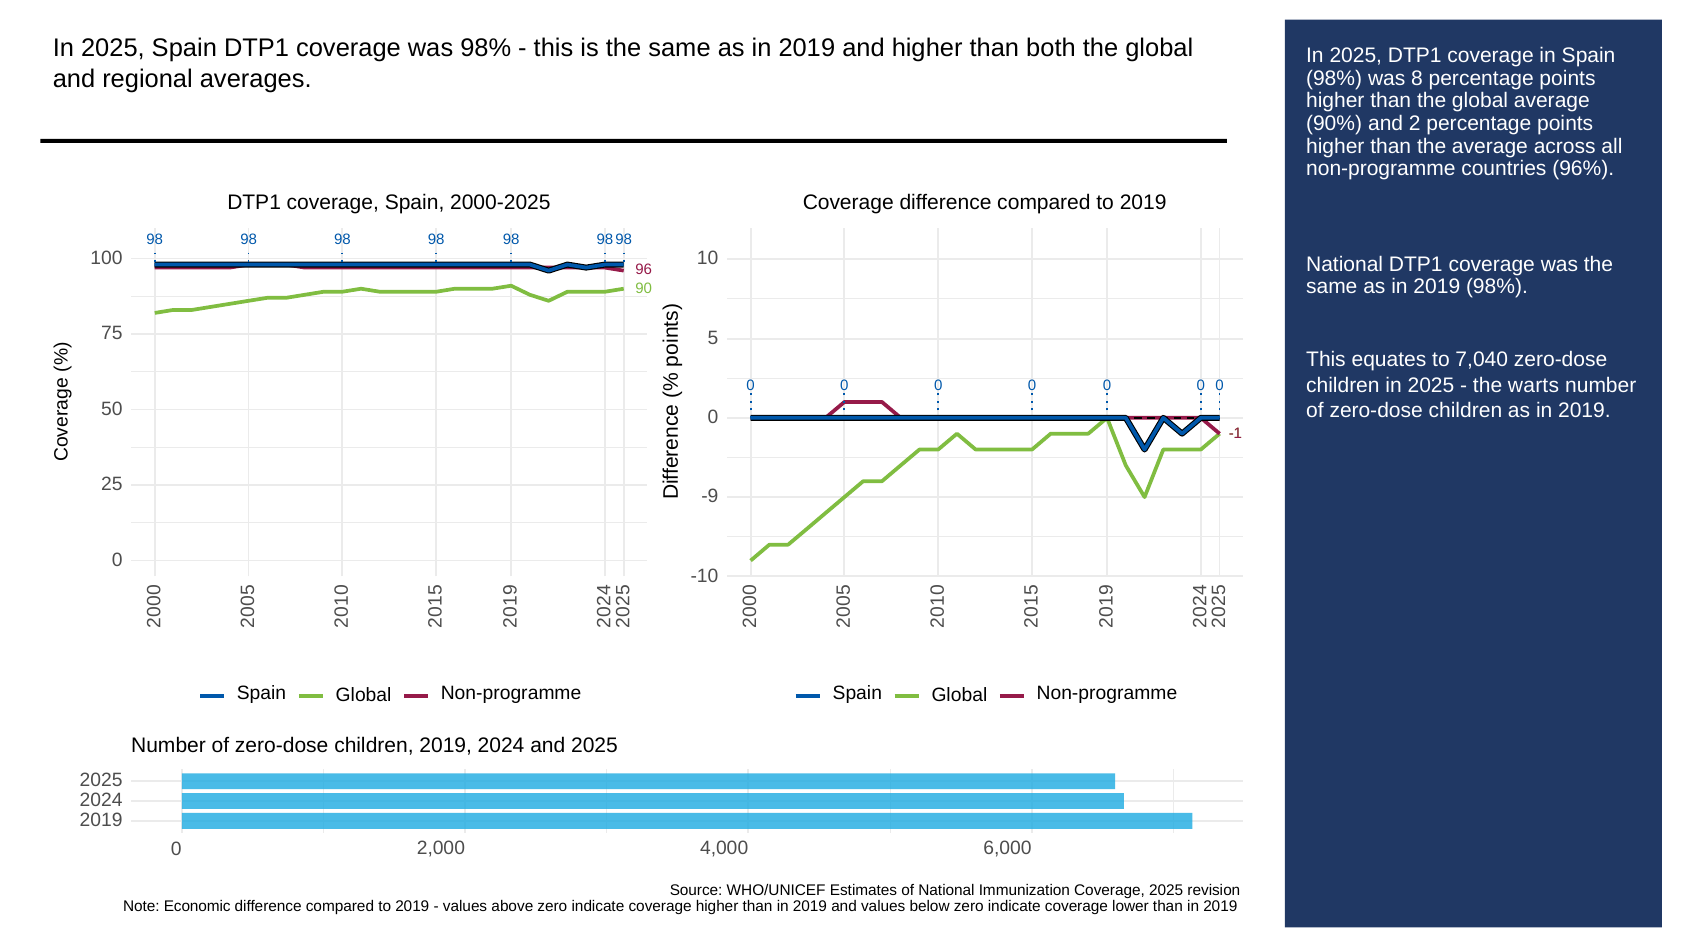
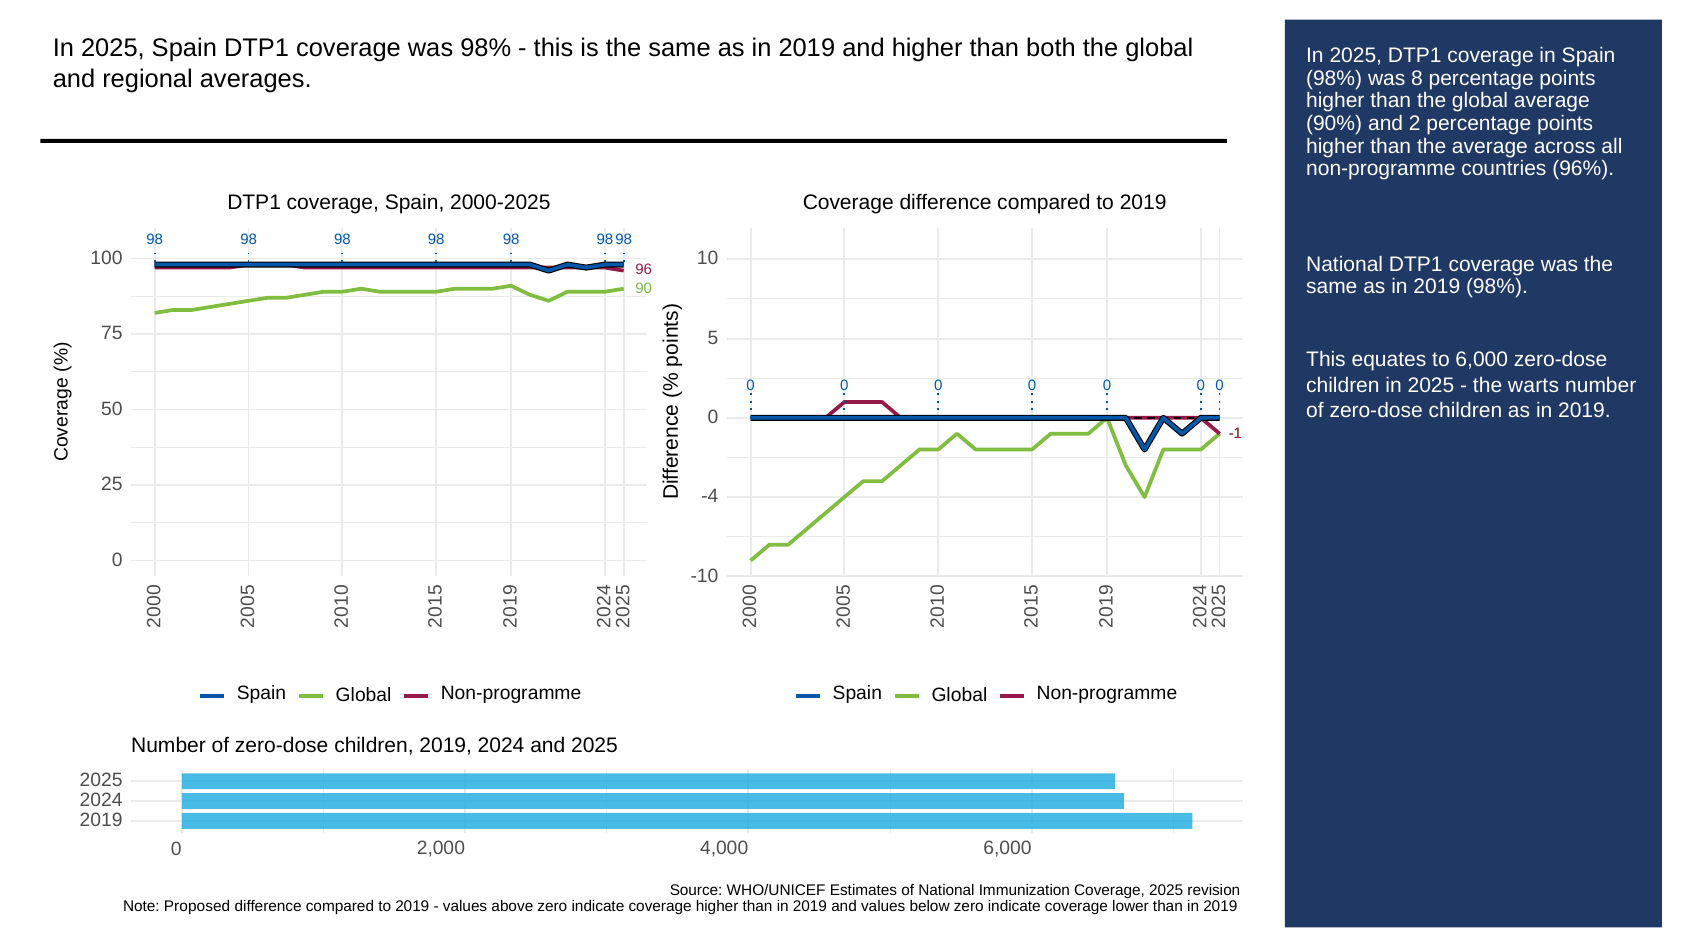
to 7,040: 7,040 -> 6,000 (1482, 360)
-9: -9 -> -4 (710, 496)
Economic: Economic -> Proposed (197, 906)
